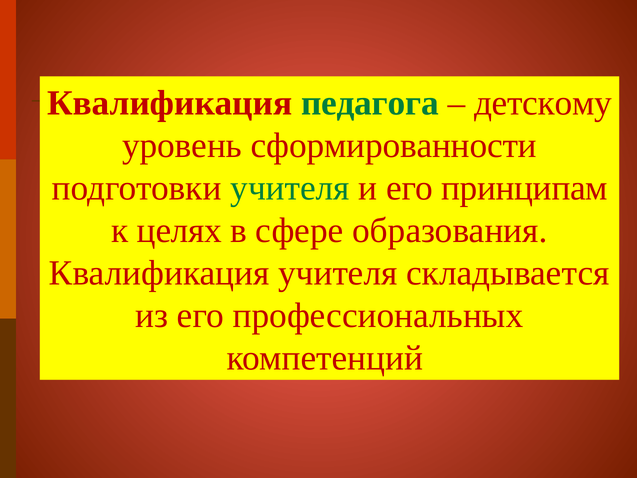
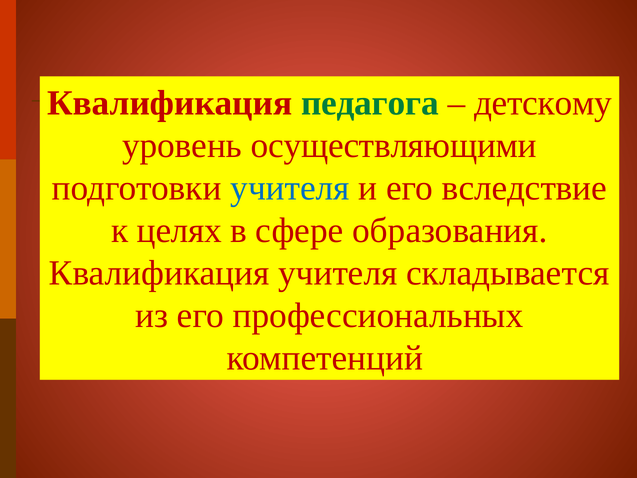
сформированности: сформированности -> осуществляющими (394, 145)
учителя colour: green -> blue (290, 188)
принципам: принципам -> вследствие (524, 188)
